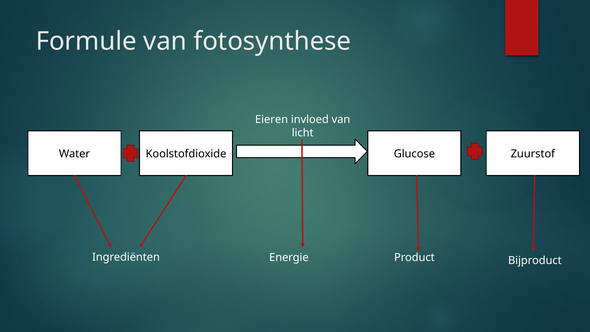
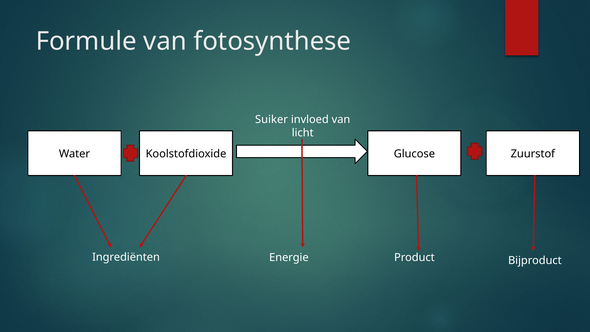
Eieren: Eieren -> Suiker (271, 119)
